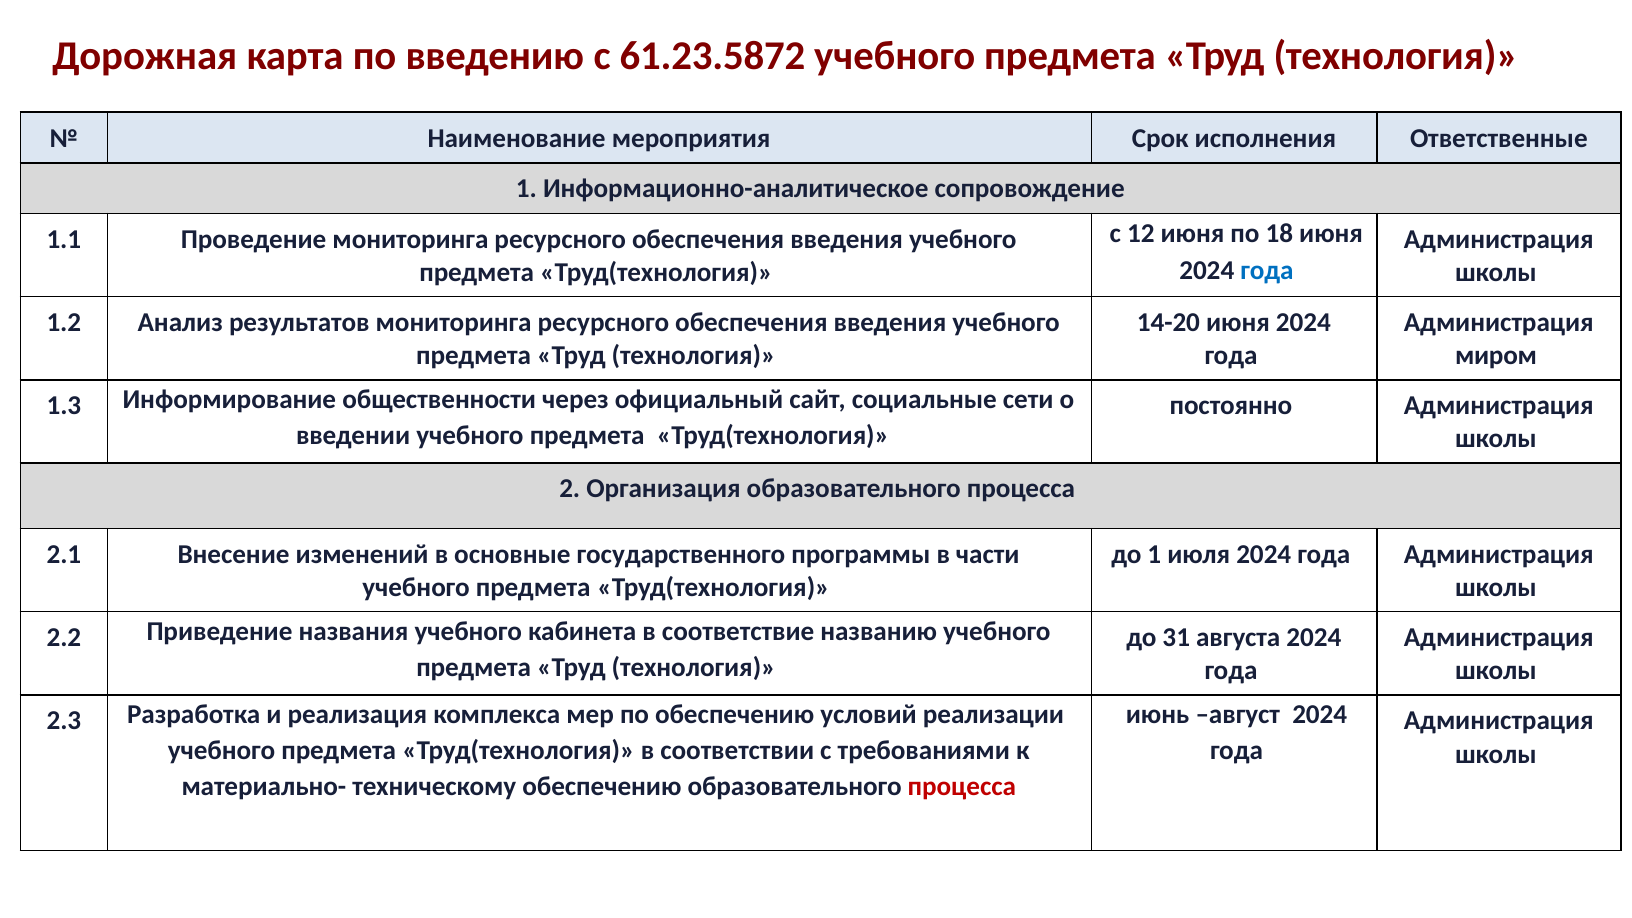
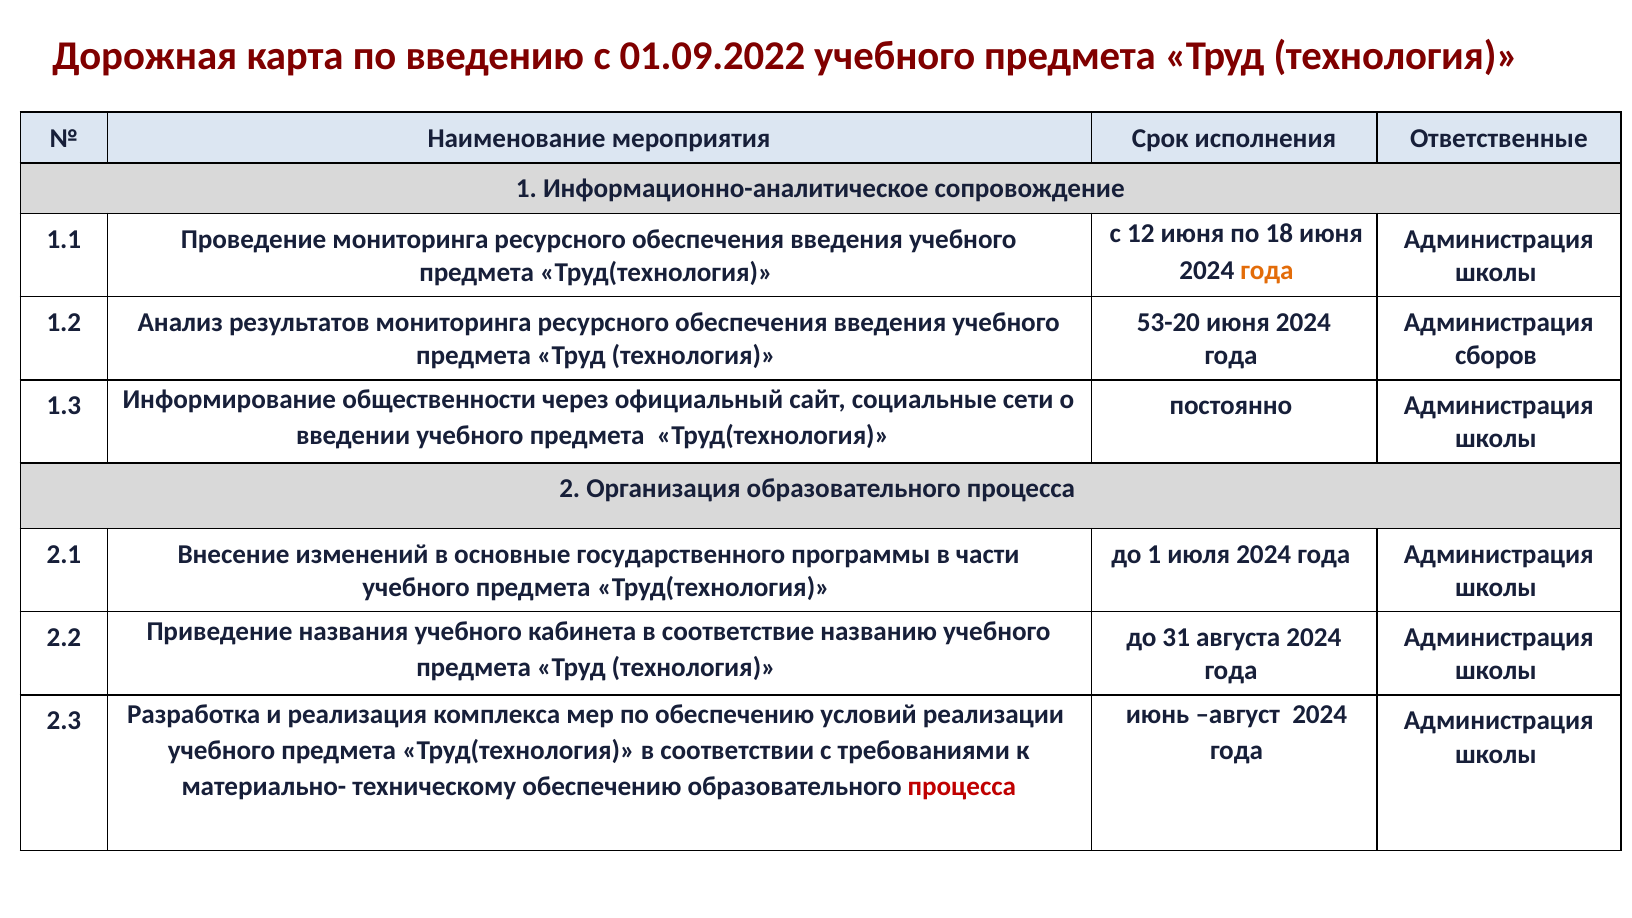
61.23.5872: 61.23.5872 -> 01.09.2022 (712, 56)
года colour: blue -> orange (1267, 270)
14-20: 14-20 -> 53-20 (1168, 323)
миром: миром -> сборов (1496, 356)
